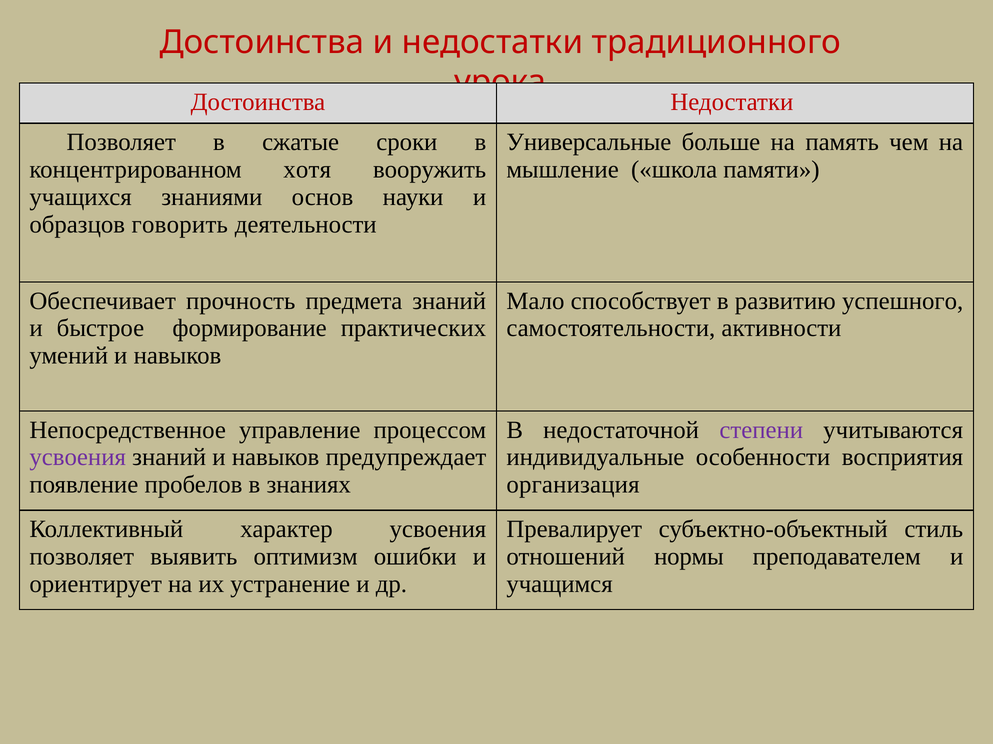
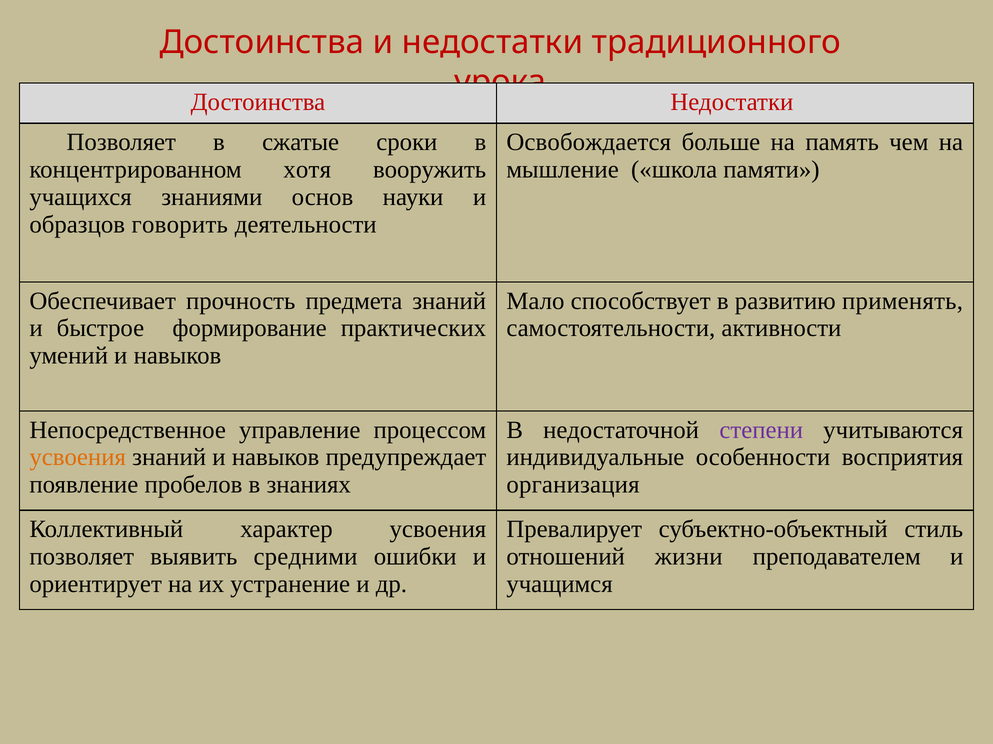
Универсальные: Универсальные -> Освобождается (589, 142)
успешного: успешного -> применять (903, 301)
усвоения colour: purple -> orange (78, 458)
оптимизм: оптимизм -> средними (305, 557)
нормы: нормы -> жизни (689, 557)
